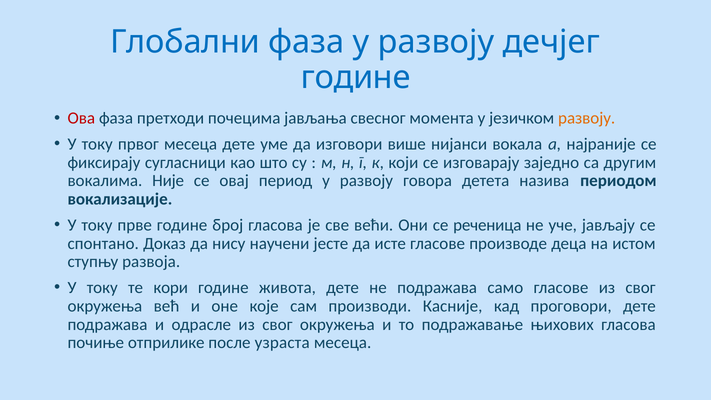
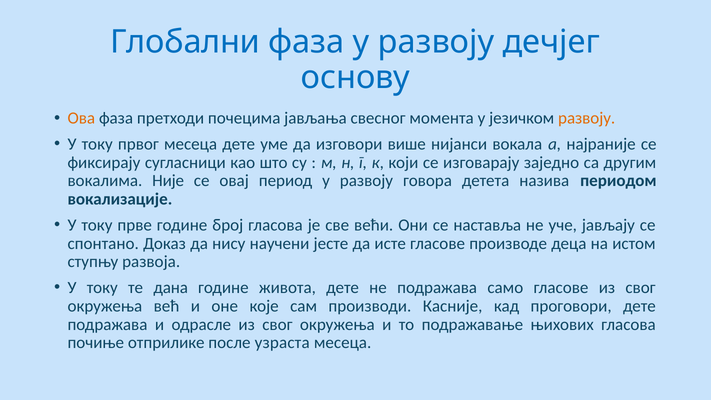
године: године -> основу (356, 77)
Ова colour: red -> orange (81, 118)
реченица: реченица -> наставља (487, 225)
кори: кори -> дана (171, 288)
